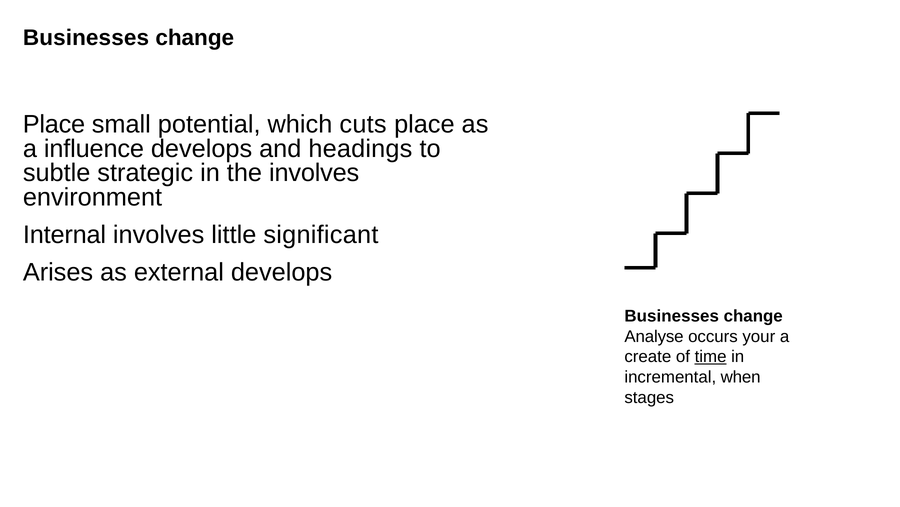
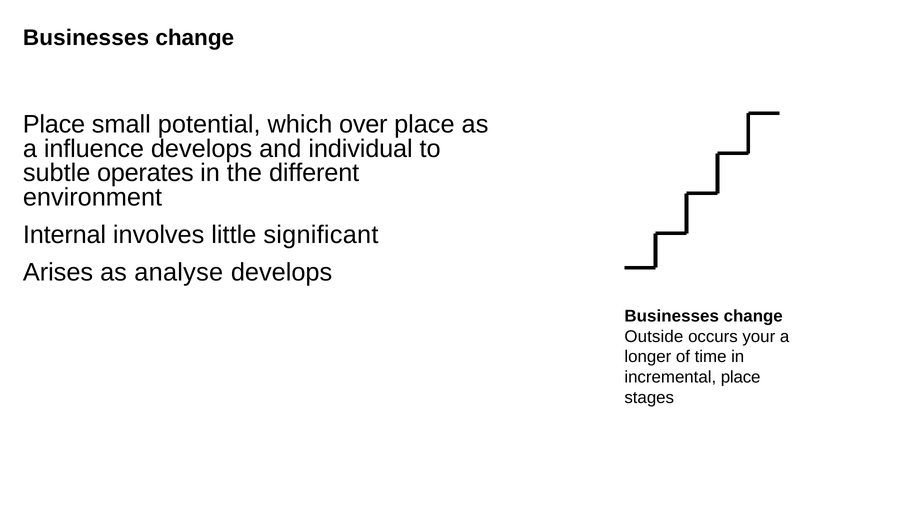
cuts: cuts -> over (363, 124)
headings: headings -> individual (361, 149)
strategic: strategic -> operates (145, 173)
the involves: involves -> different (314, 173)
external: external -> analyse (179, 272)
Analyse: Analyse -> Outside (654, 336)
create: create -> longer (648, 356)
time underline: present -> none (711, 356)
incremental when: when -> place (741, 377)
